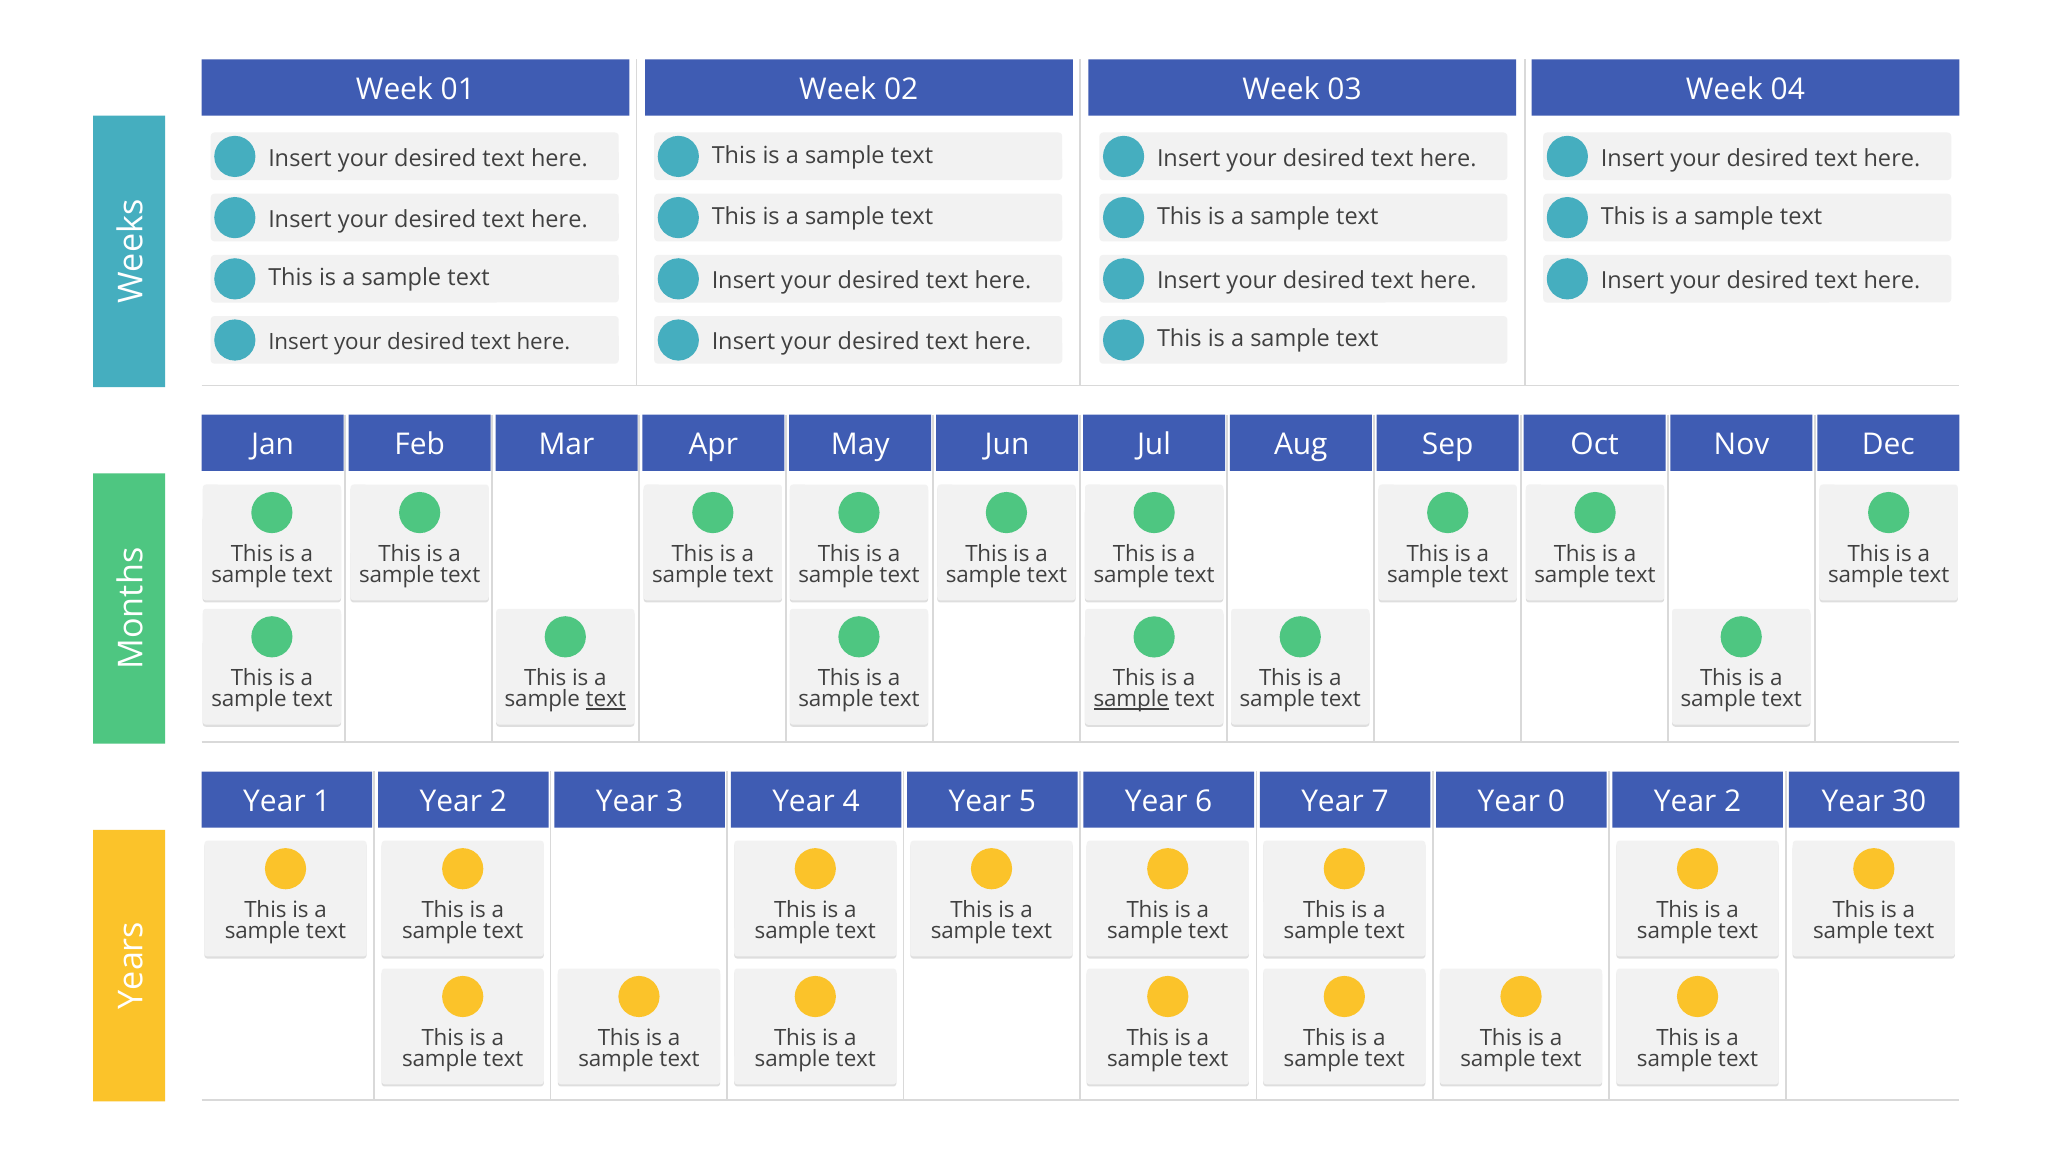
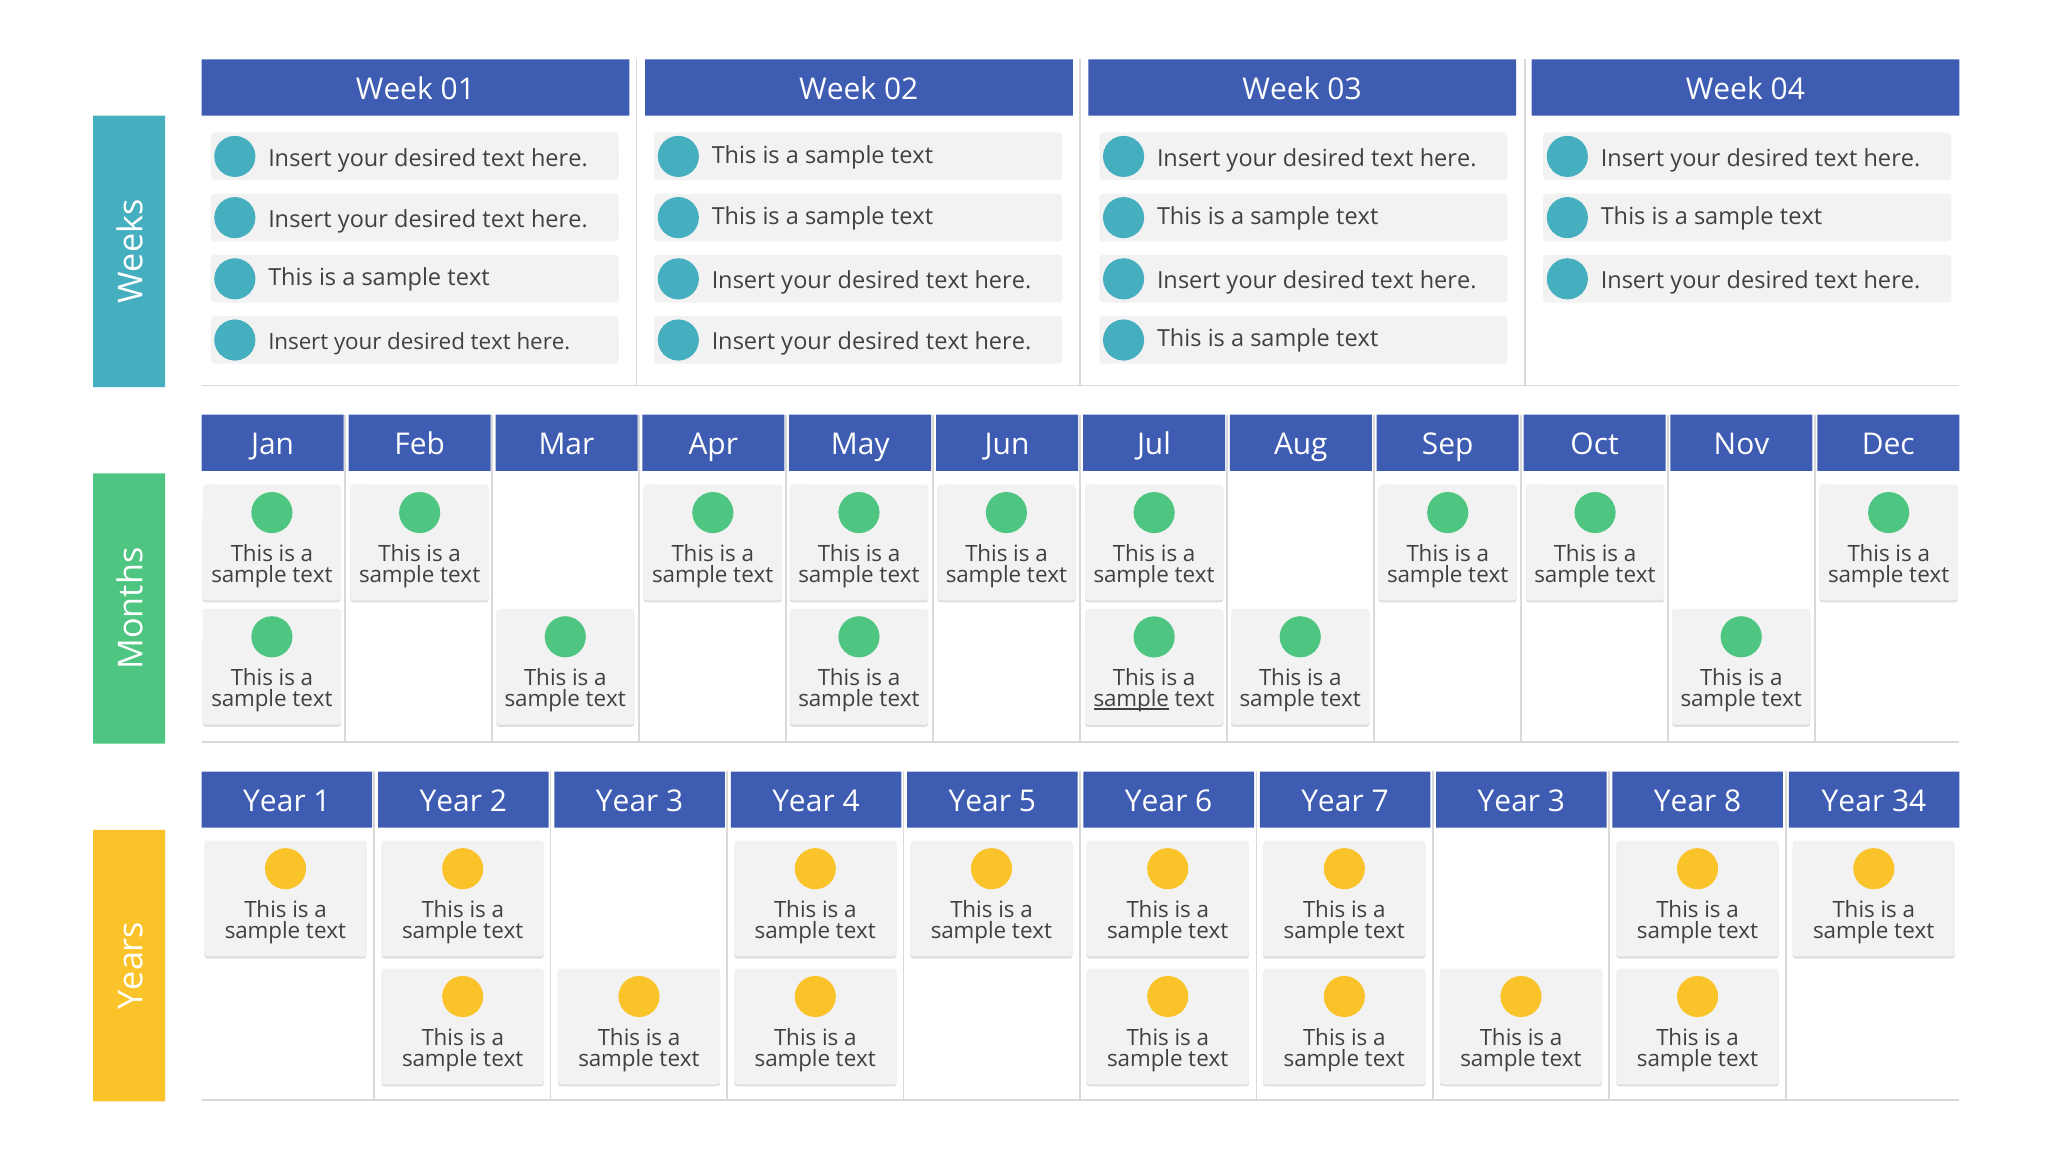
text underline: present -> none (606, 699)
7 Year 0: 0 -> 3 (1556, 802)
2: 2 -> 8 (1733, 802)
30: 30 -> 34 (1909, 802)
